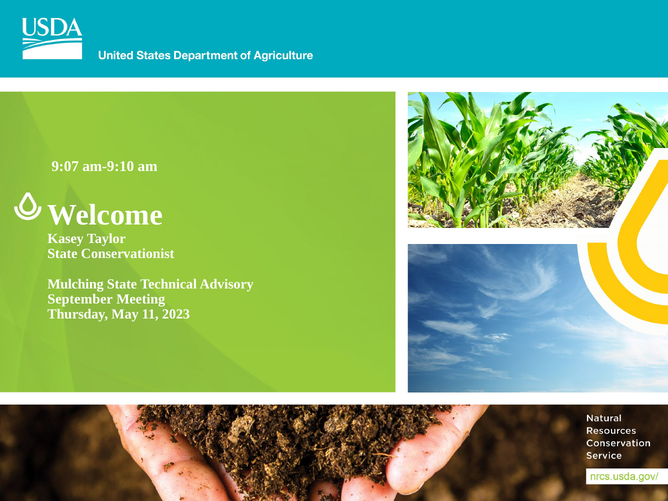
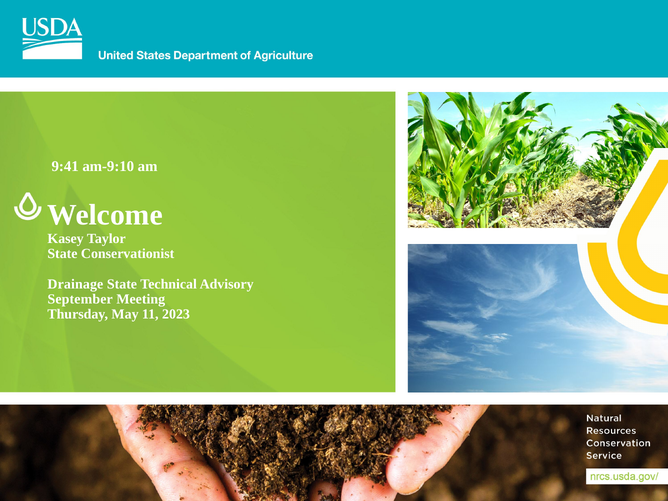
9:07: 9:07 -> 9:41 (65, 167)
Mulching: Mulching -> Drainage (75, 284)
